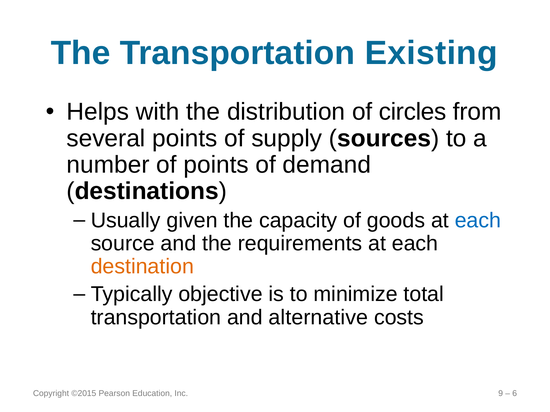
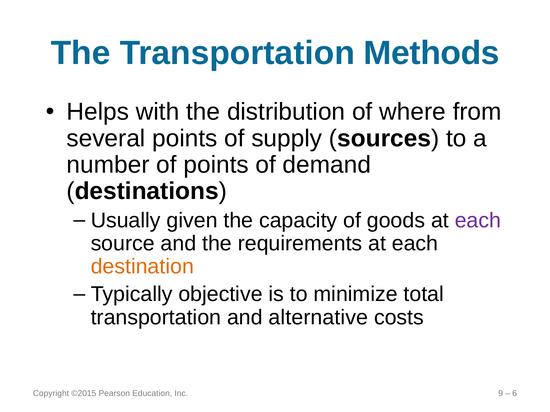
Existing: Existing -> Methods (432, 53)
circles: circles -> where (413, 112)
each colour: blue -> purple (478, 221)
